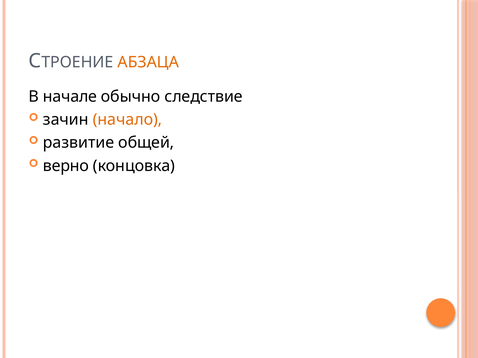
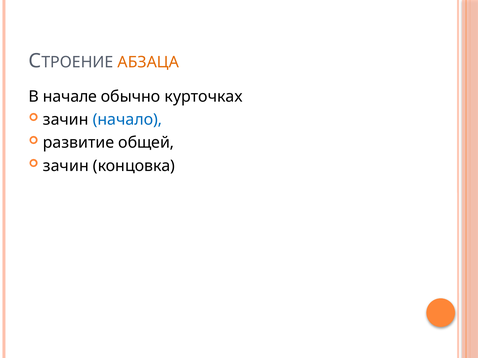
следствие: следствие -> курточках (204, 97)
начало colour: orange -> blue (127, 120)
верно: верно -> зачин (66, 166)
